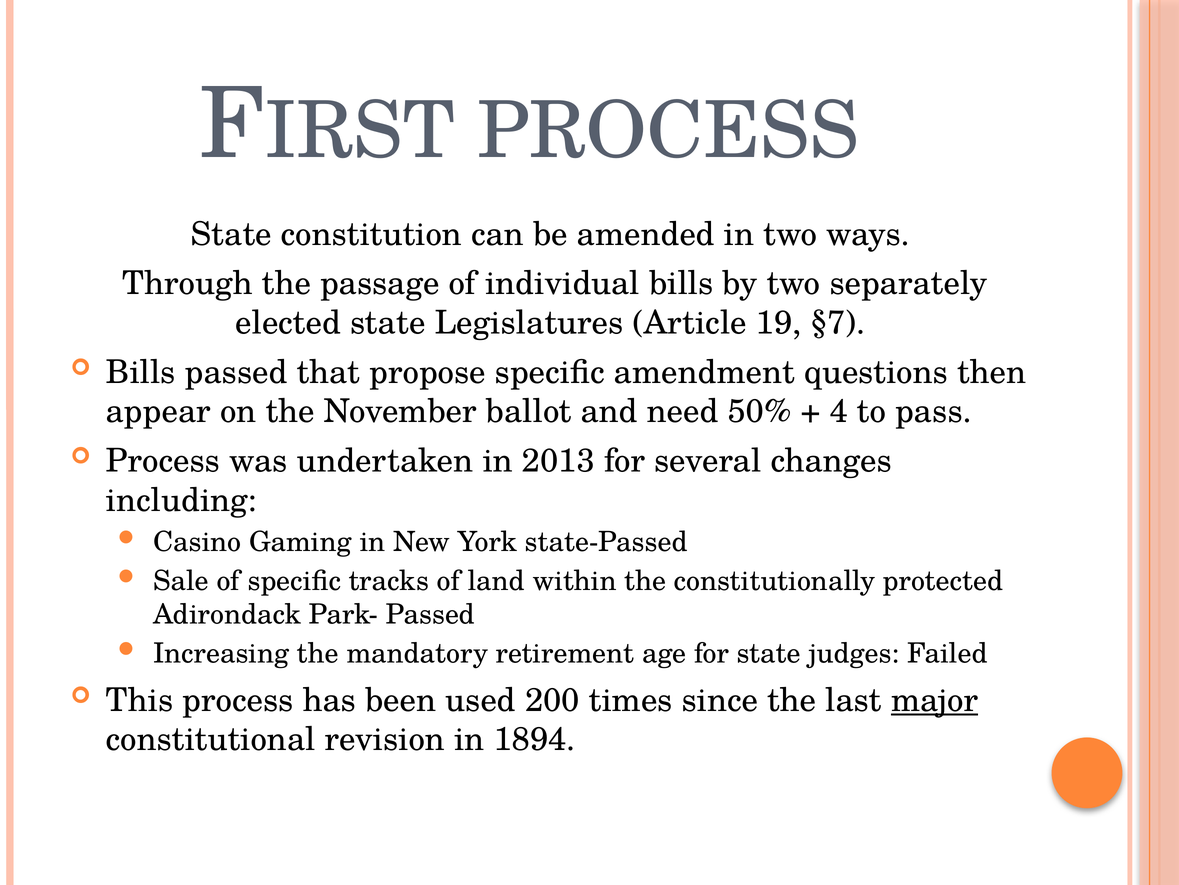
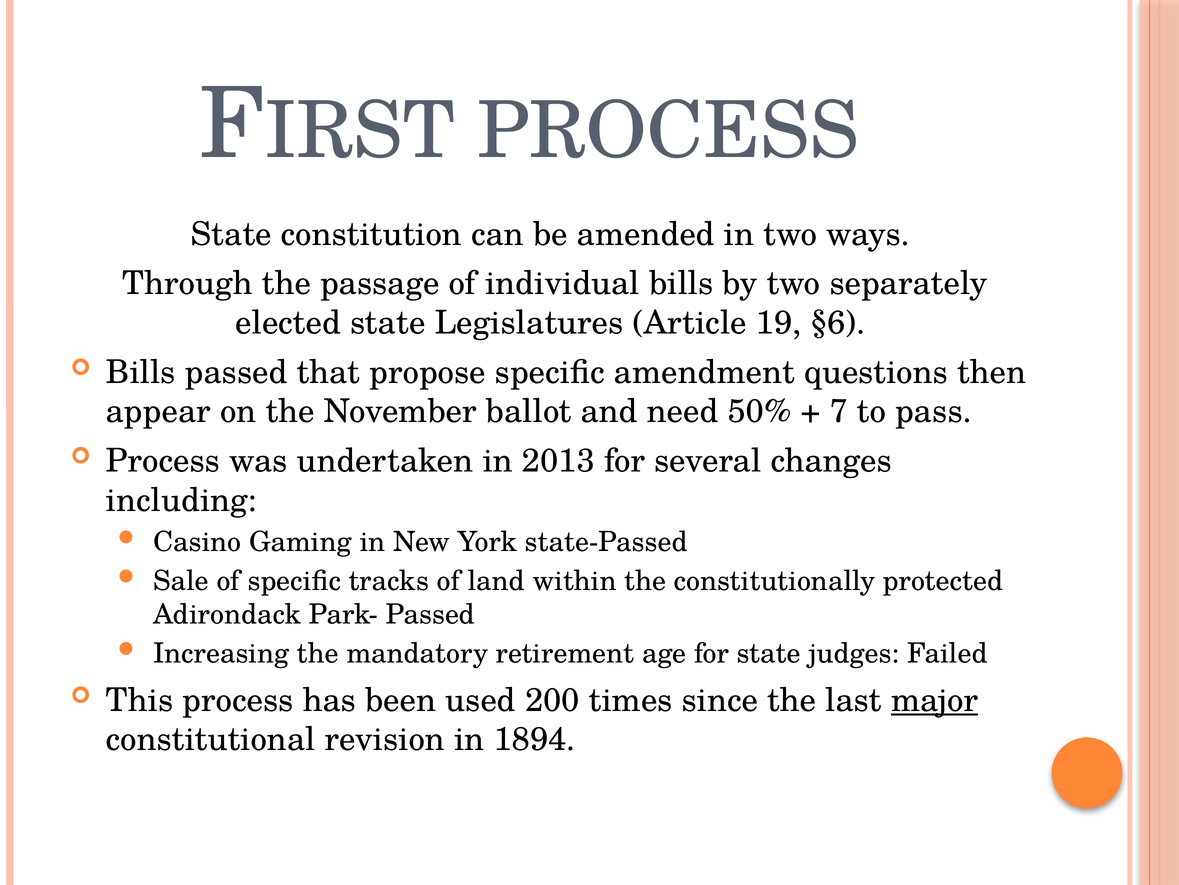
§7: §7 -> §6 (838, 323)
4: 4 -> 7 (839, 411)
